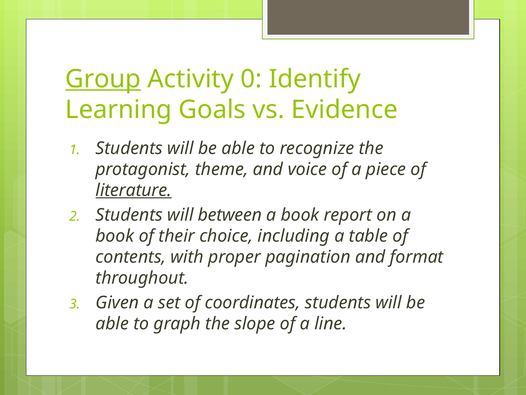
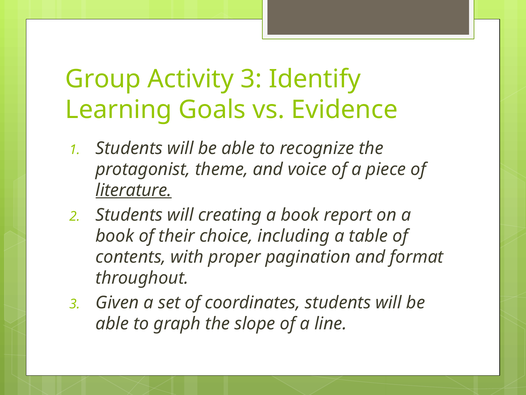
Group underline: present -> none (103, 79)
Activity 0: 0 -> 3 (251, 79)
between: between -> creating (230, 215)
